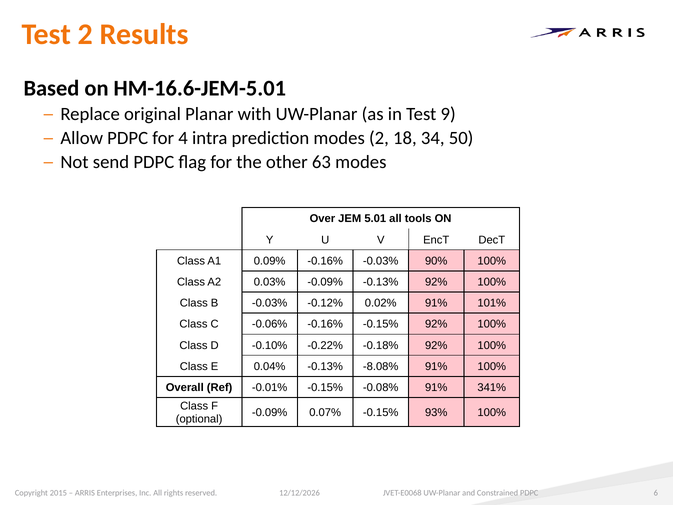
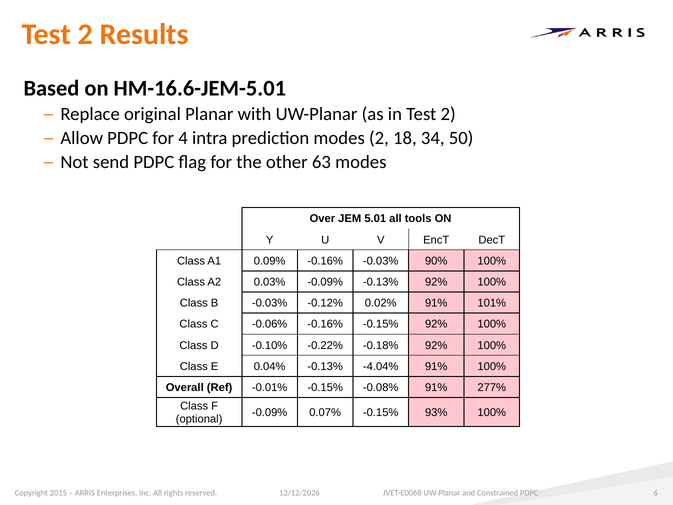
in Test 9: 9 -> 2 (448, 114)
-8.08%: -8.08% -> -4.04% (381, 366)
341%: 341% -> 277% (492, 387)
